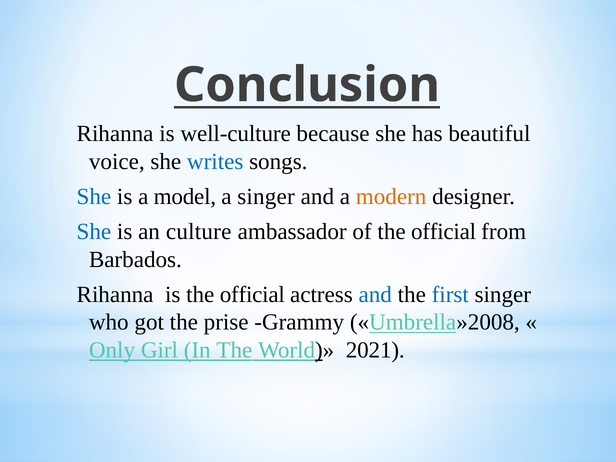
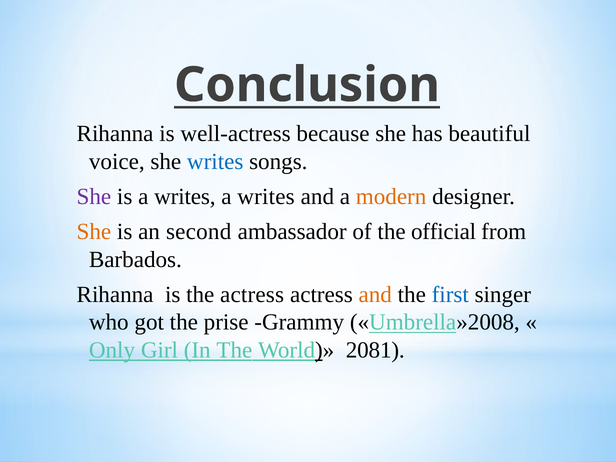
well-culture: well-culture -> well-actress (236, 134)
She colour: blue -> purple (94, 197)
is a model: model -> writes (185, 197)
singer: singer -> writes (266, 197)
She colour: blue -> orange (94, 232)
culture: culture -> second (199, 232)
is the official: official -> actress (252, 295)
and colour: blue -> orange (375, 295)
2021: 2021 -> 2081 (375, 350)
